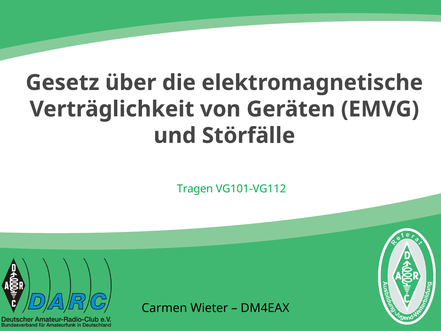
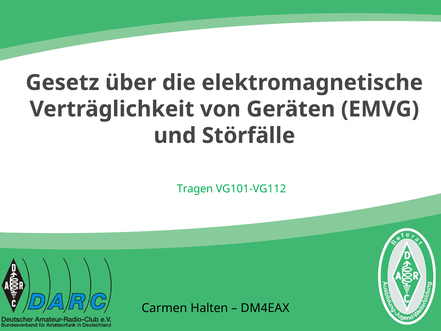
Wieter: Wieter -> Halten (209, 308)
